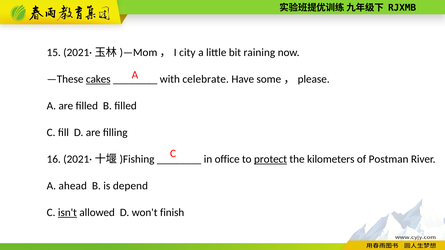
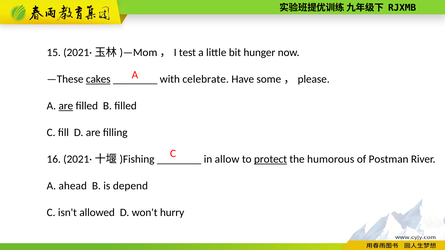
city: city -> test (187, 53)
raining: raining -> hunger (259, 53)
are underline: none -> present (66, 106)
office: office -> allow (227, 160)
kilometers: kilometers -> humorous (331, 160)
isn't underline: present -> none (67, 213)
finish: finish -> hurry (172, 213)
